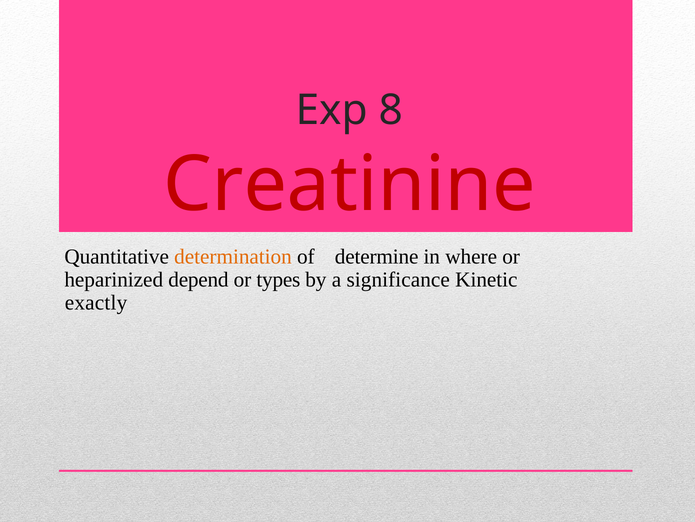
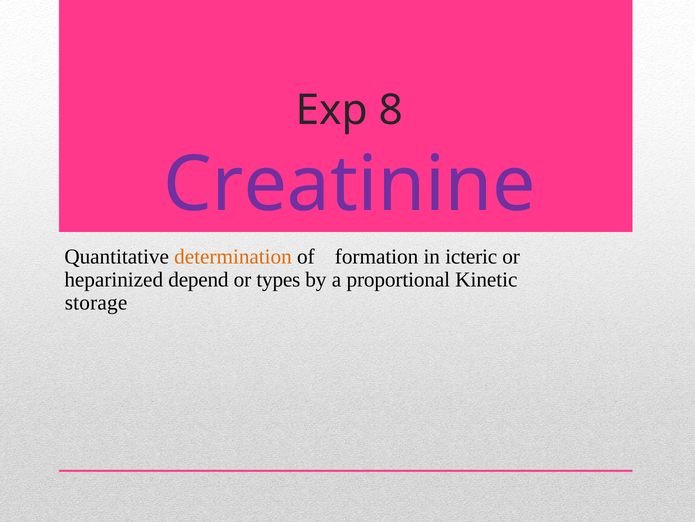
Creatinine colour: red -> purple (350, 184)
determine: determine -> formation (377, 256)
where: where -> icteric (471, 256)
significance: significance -> proportional (398, 279)
exactly: exactly -> storage (96, 302)
